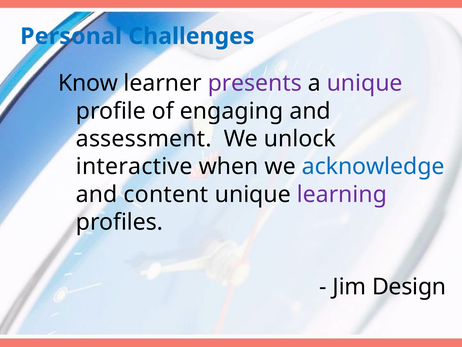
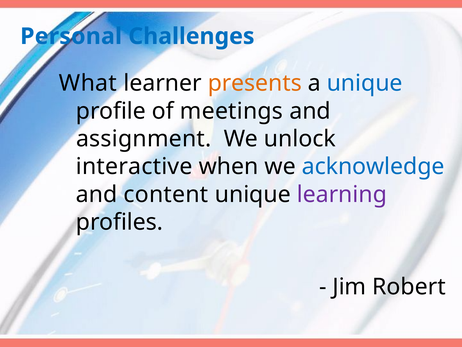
Know: Know -> What (88, 83)
presents colour: purple -> orange (255, 83)
unique colour: purple -> blue (365, 83)
engaging: engaging -> meetings (231, 111)
assessment: assessment -> assignment (144, 139)
Design: Design -> Robert (409, 287)
